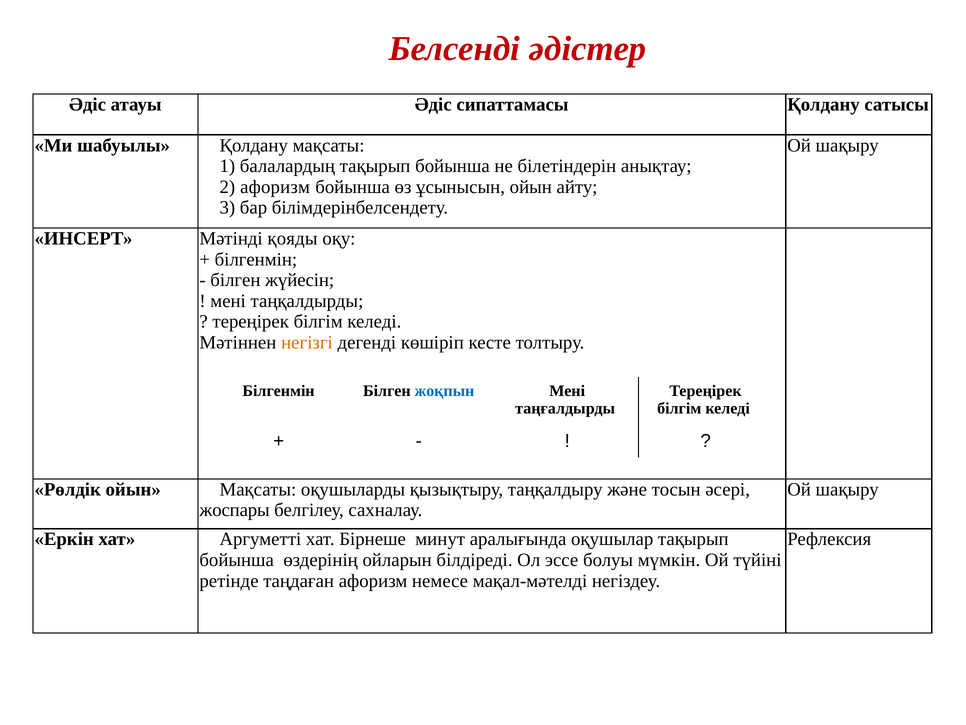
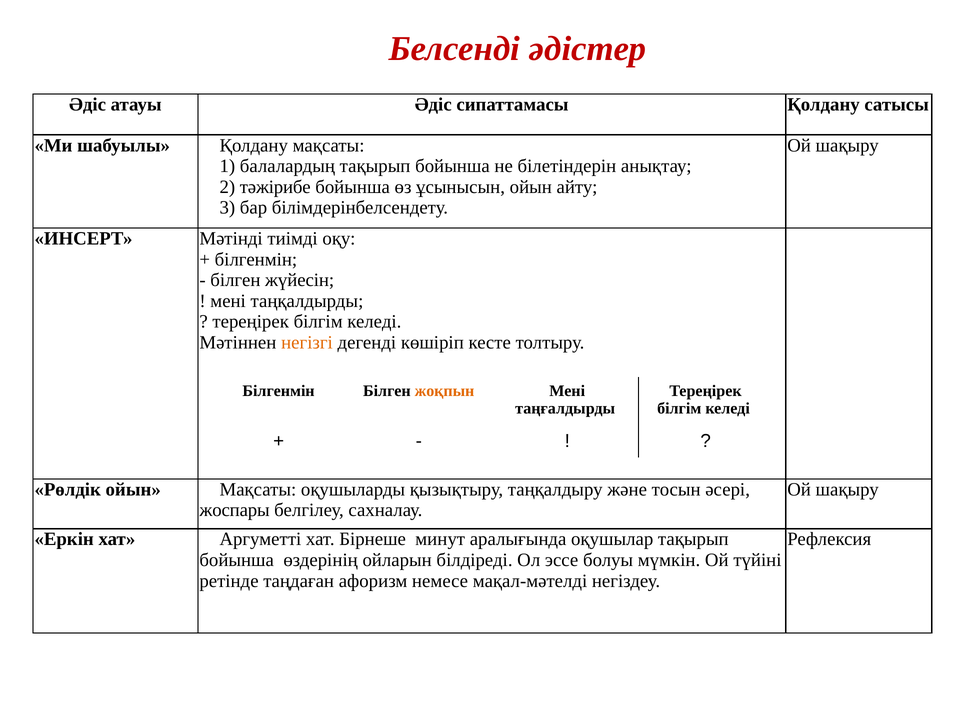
2 афоризм: афоризм -> тәжірибе (275, 187)
қояды: қояды -> тиімді (293, 238)
жоқпын colour: blue -> orange (445, 390)
